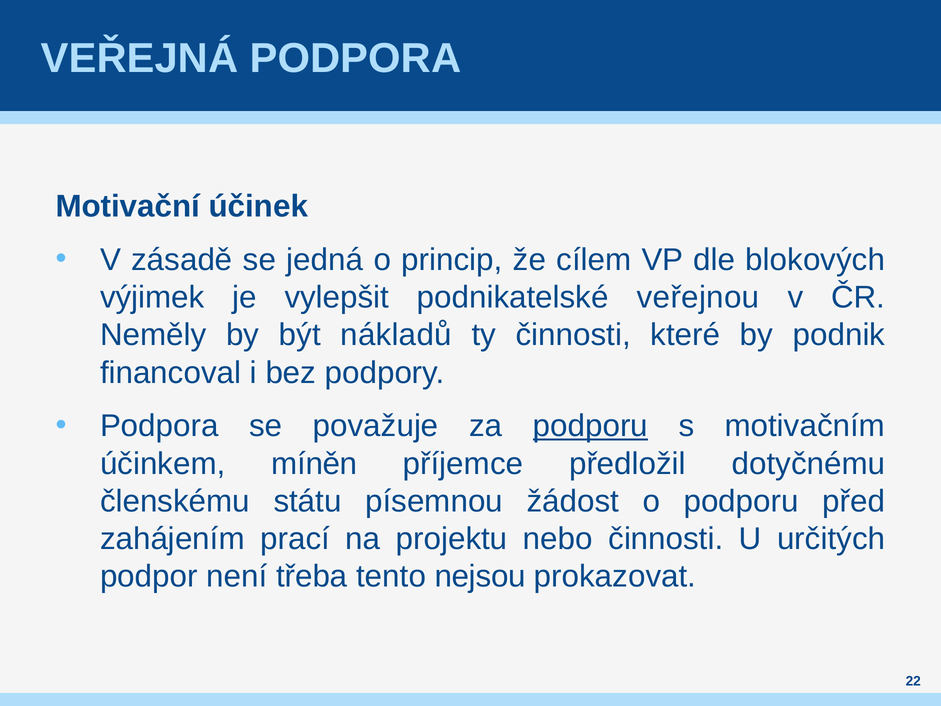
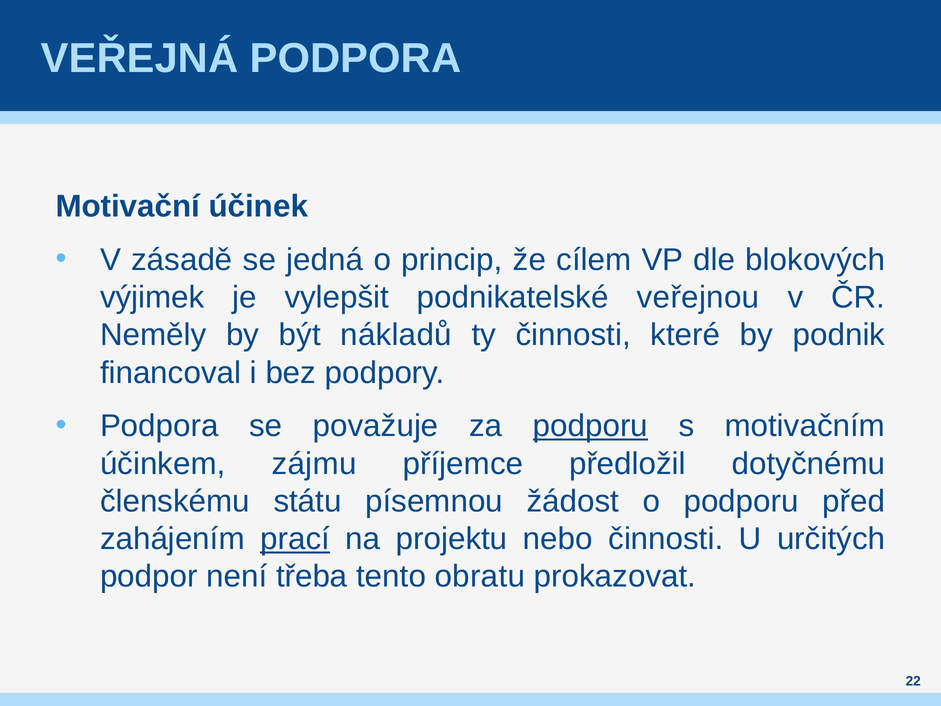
míněn: míněn -> zájmu (314, 464)
prací underline: none -> present (295, 539)
nejsou: nejsou -> obratu (480, 576)
